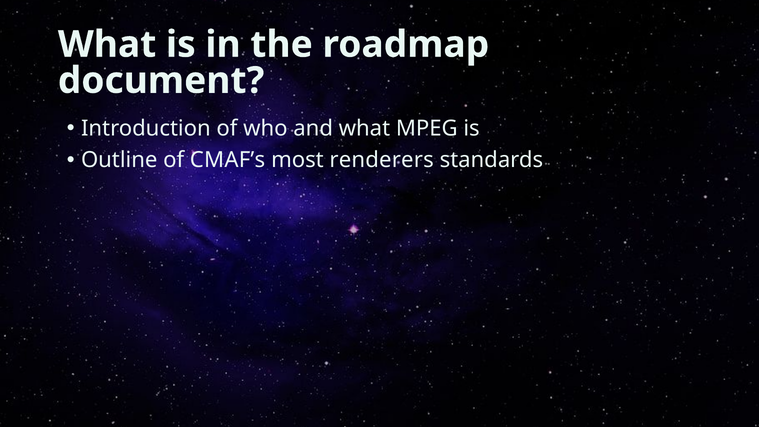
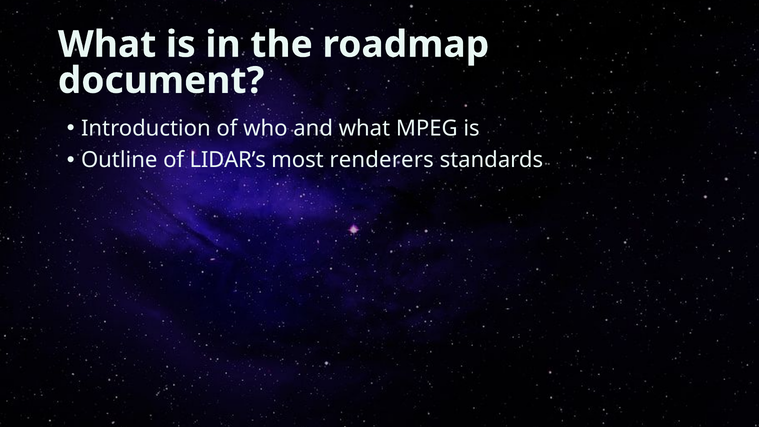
CMAF’s: CMAF’s -> LIDAR’s (228, 160)
